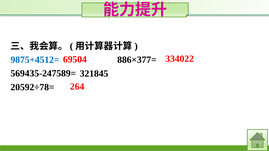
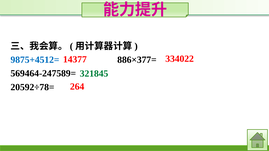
69504: 69504 -> 14377 (75, 59)
569435-247589=: 569435-247589= -> 569464-247589= (43, 74)
321845 colour: black -> green (94, 74)
